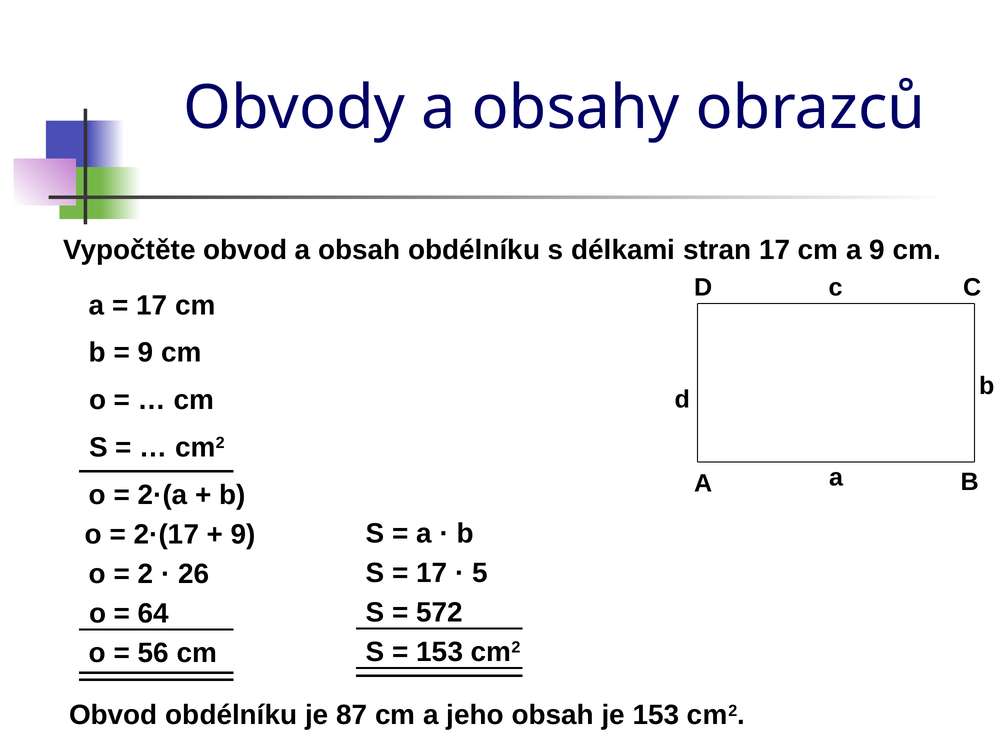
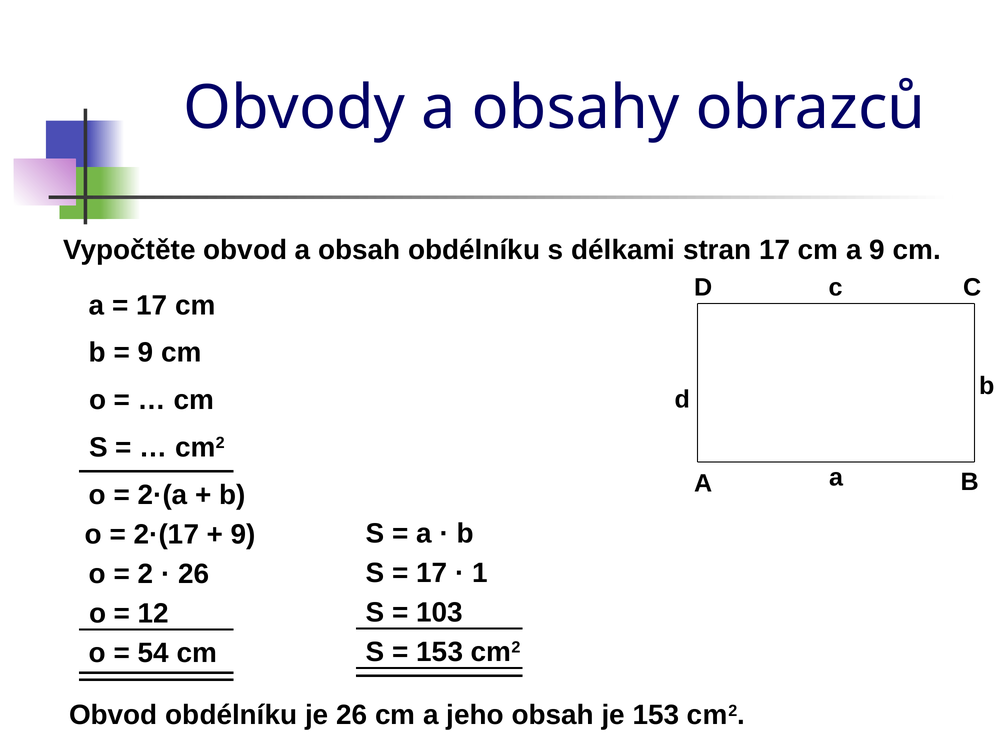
5: 5 -> 1 (480, 574)
572: 572 -> 103 (440, 613)
64: 64 -> 12 (153, 614)
56: 56 -> 54 (153, 654)
je 87: 87 -> 26 (352, 716)
